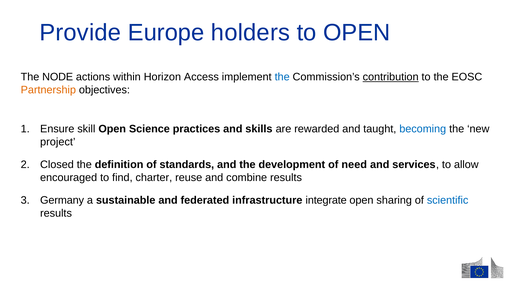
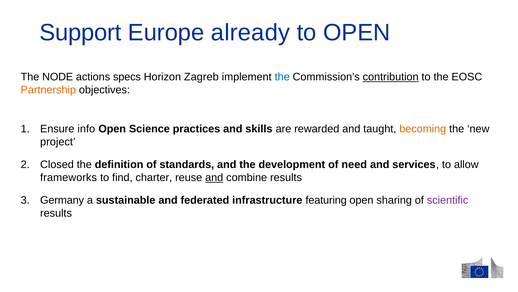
Provide: Provide -> Support (80, 33)
holders: holders -> already (250, 33)
within: within -> specs (127, 77)
Access: Access -> Zagreb (201, 77)
skill: skill -> info (86, 129)
becoming colour: blue -> orange (423, 129)
encouraged: encouraged -> frameworks (69, 177)
and underline: none -> present (214, 177)
integrate: integrate -> featuring (326, 200)
scientific colour: blue -> purple (448, 200)
